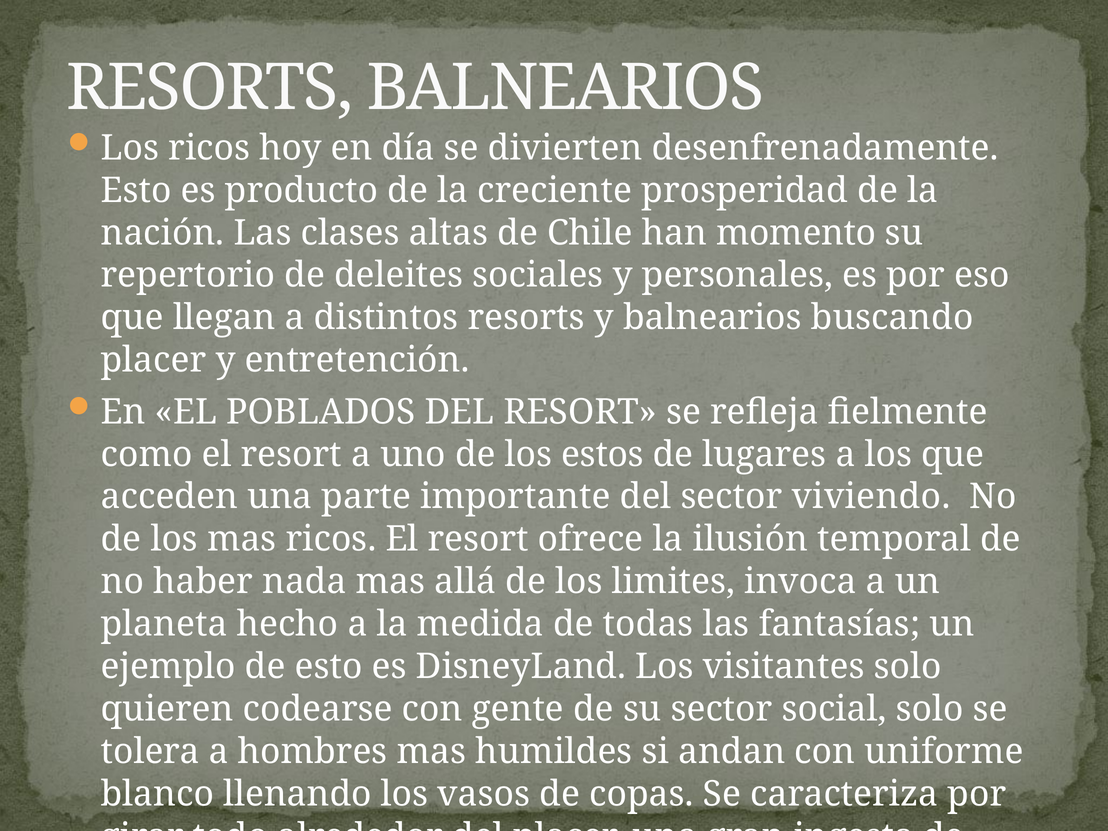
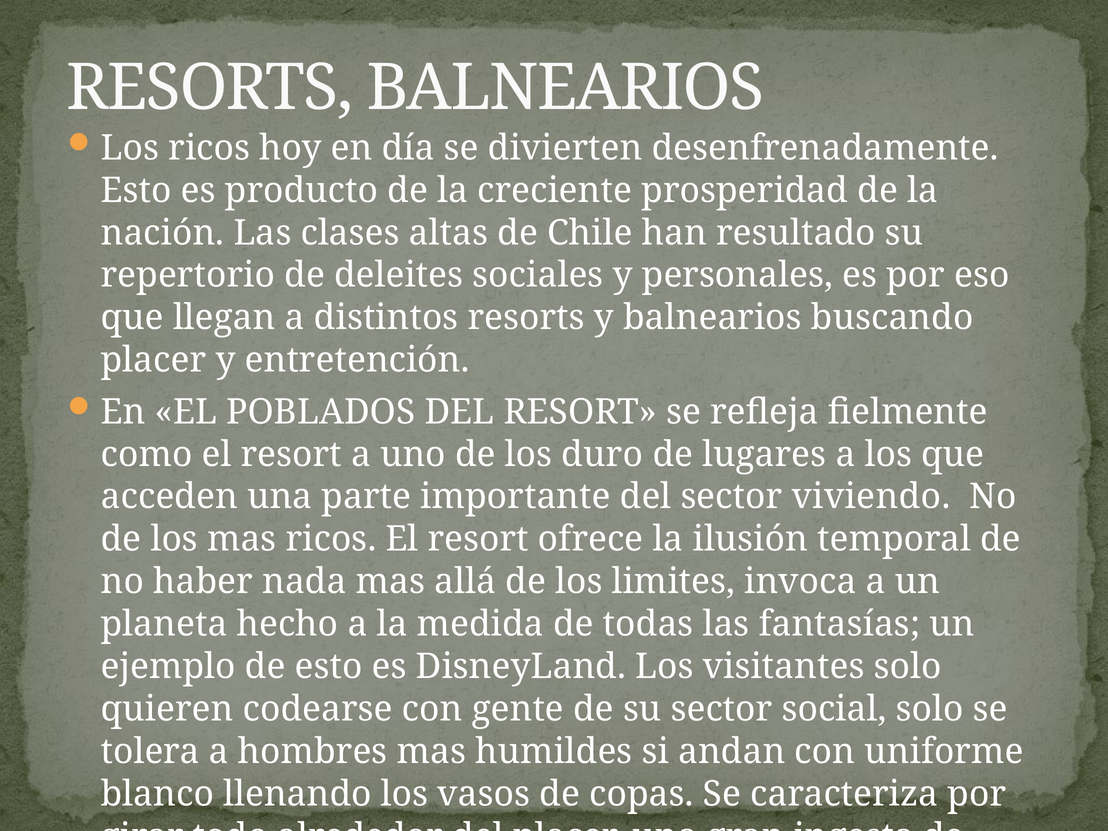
momento: momento -> resultado (796, 233)
estos: estos -> duro (602, 454)
